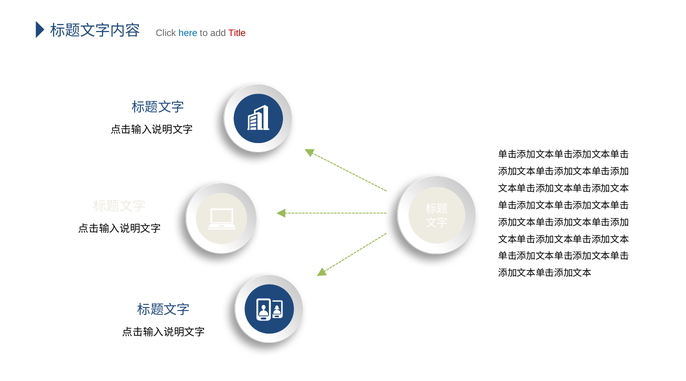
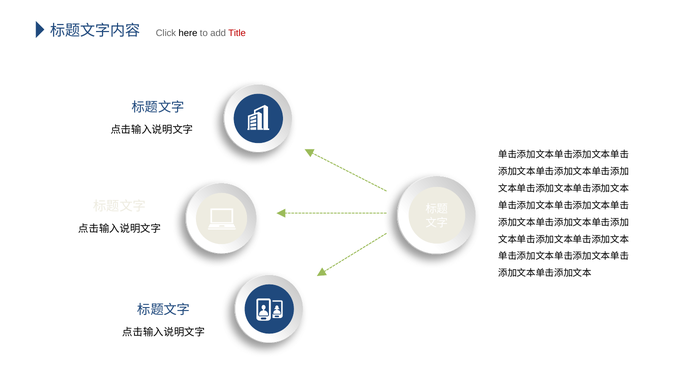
here colour: blue -> black (188, 33)
